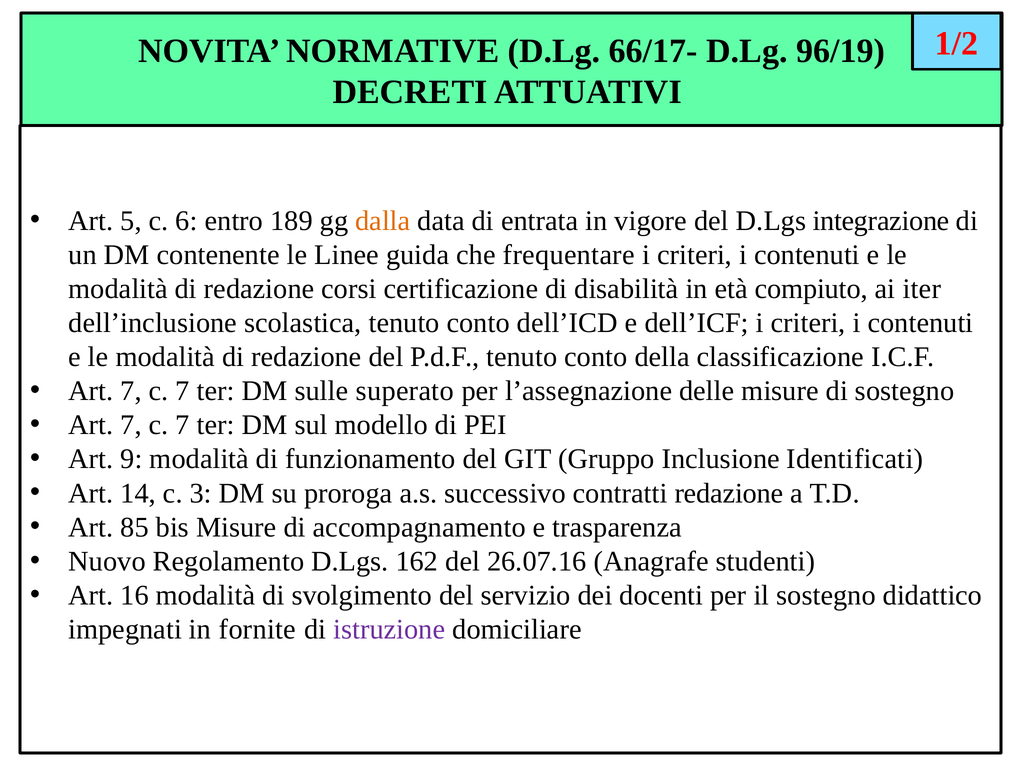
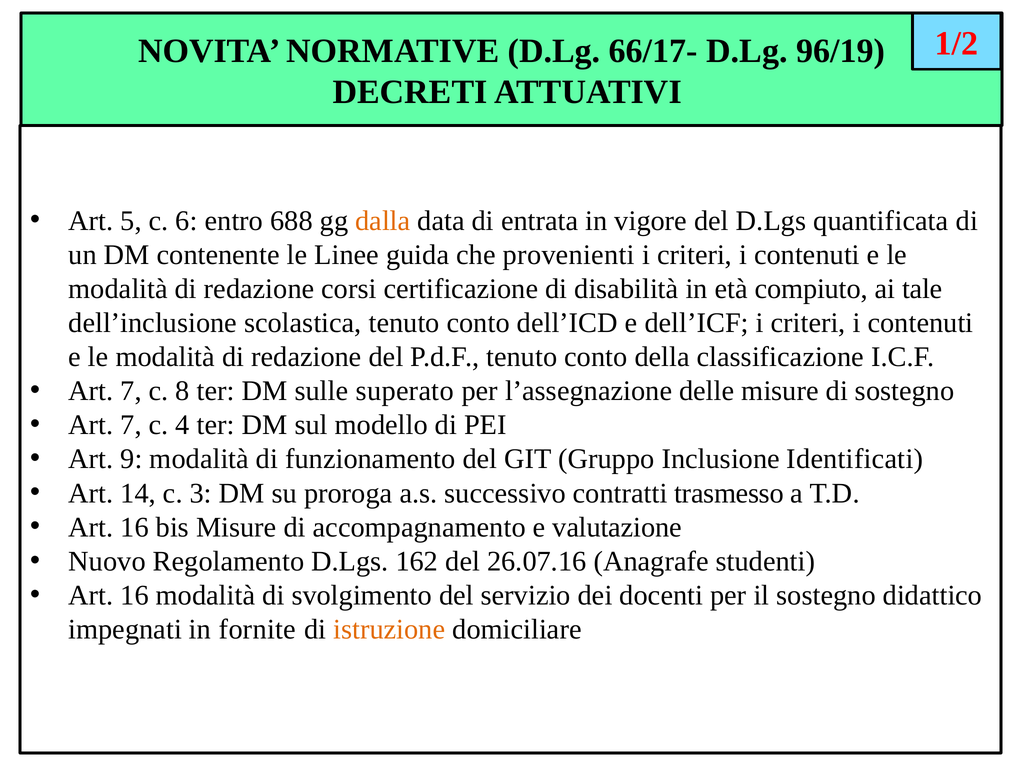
189: 189 -> 688 (291, 221)
integrazione: integrazione -> quantificata (881, 221)
frequentare: frequentare -> provenienti (569, 255)
iter: iter -> tale (922, 289)
7: 7 -> 8 (183, 391)
7: 7 -> 4 (183, 425)
contratti redazione: redazione -> trasmesso (729, 493)
85: 85 -> 16 (135, 527)
trasparenza: trasparenza -> valutazione (617, 527)
istruzione colour: purple -> orange (389, 629)
